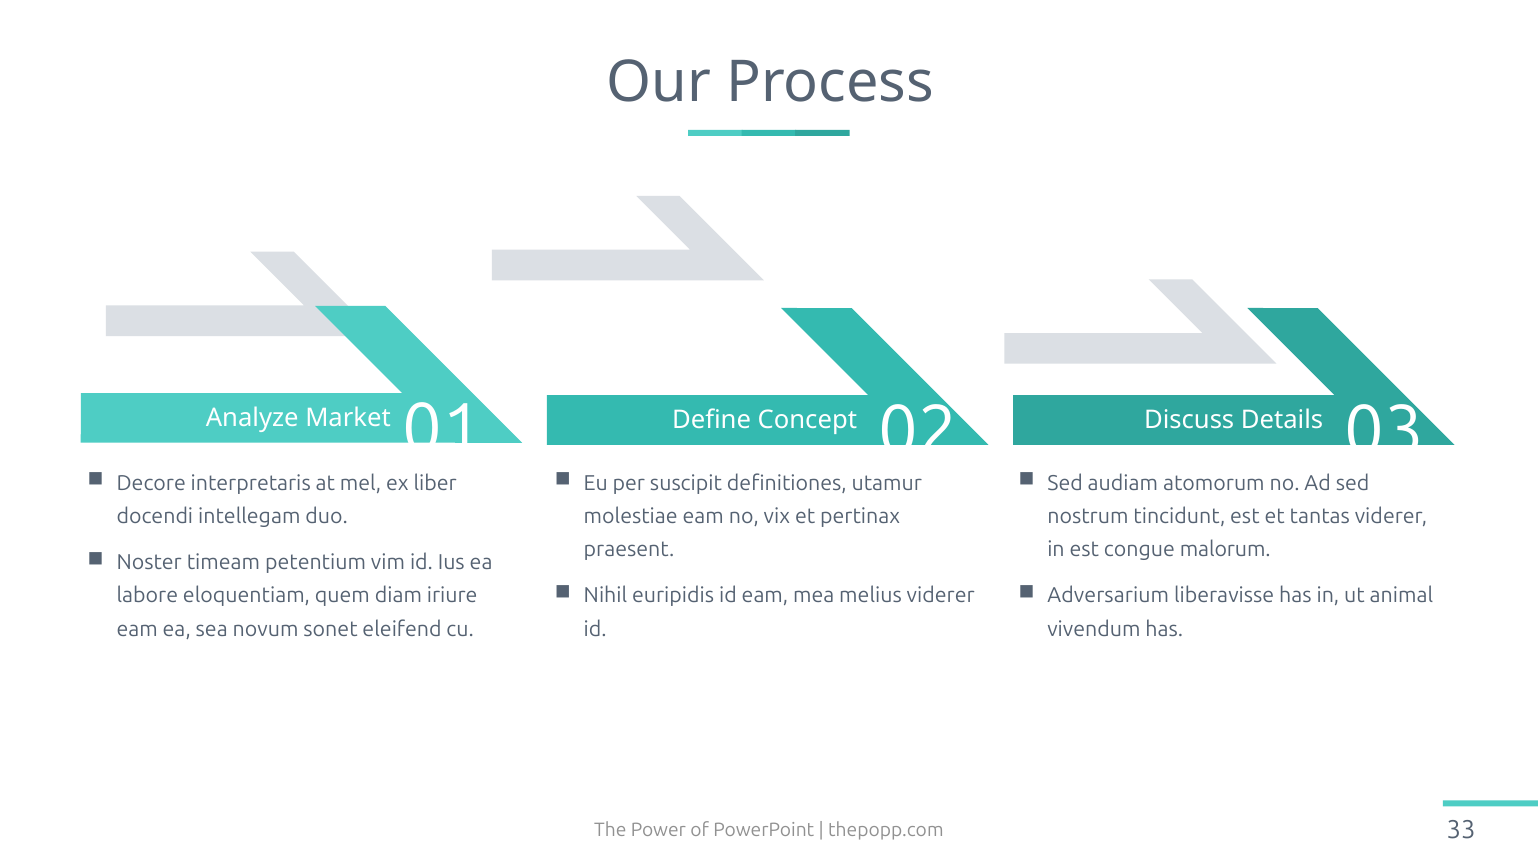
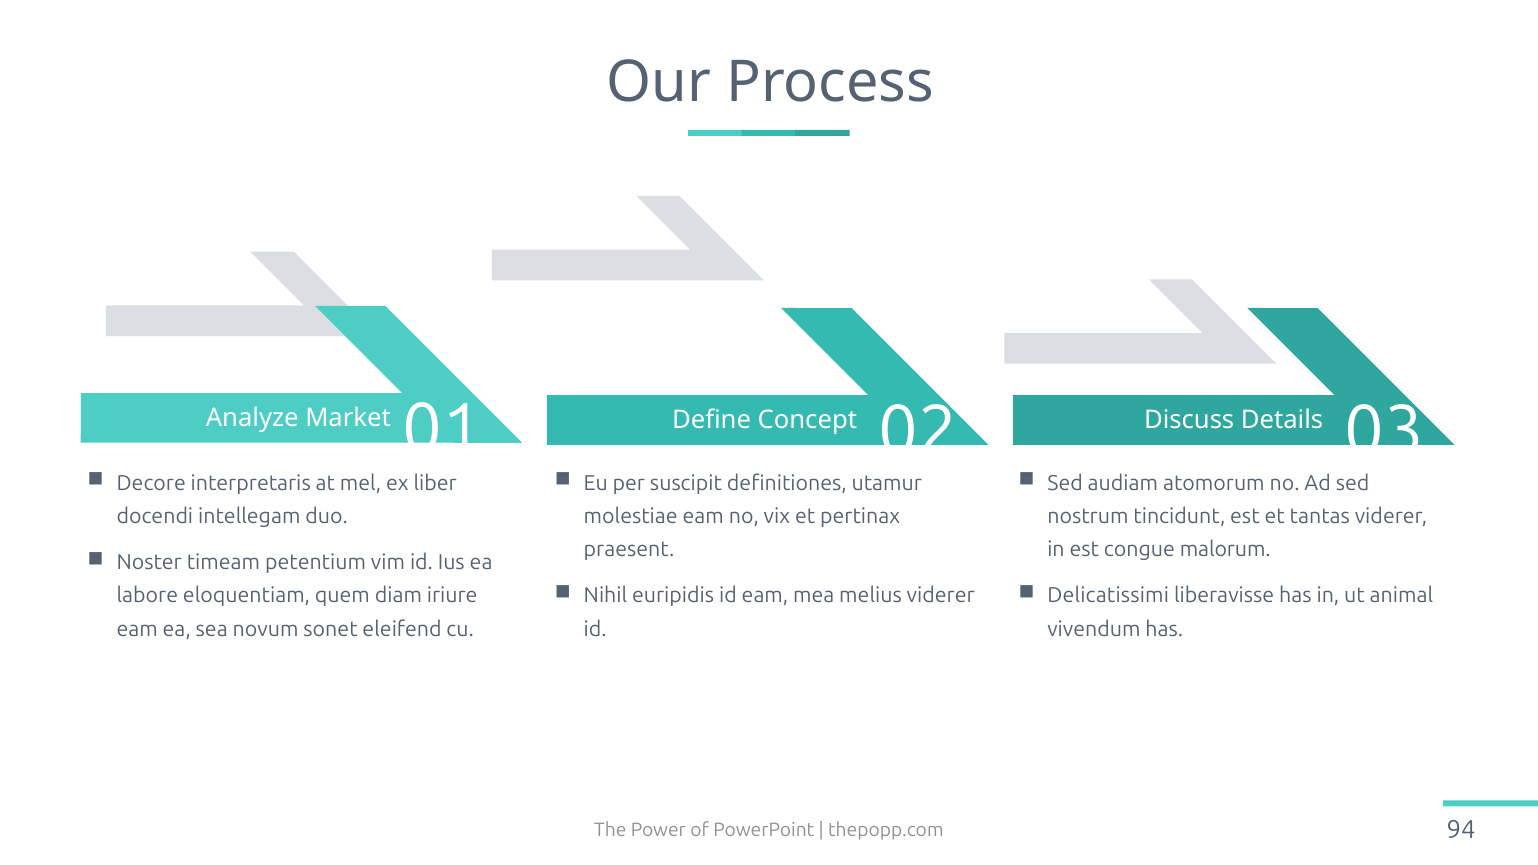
Adversarium: Adversarium -> Delicatissimi (1108, 596)
33: 33 -> 94 (1461, 830)
